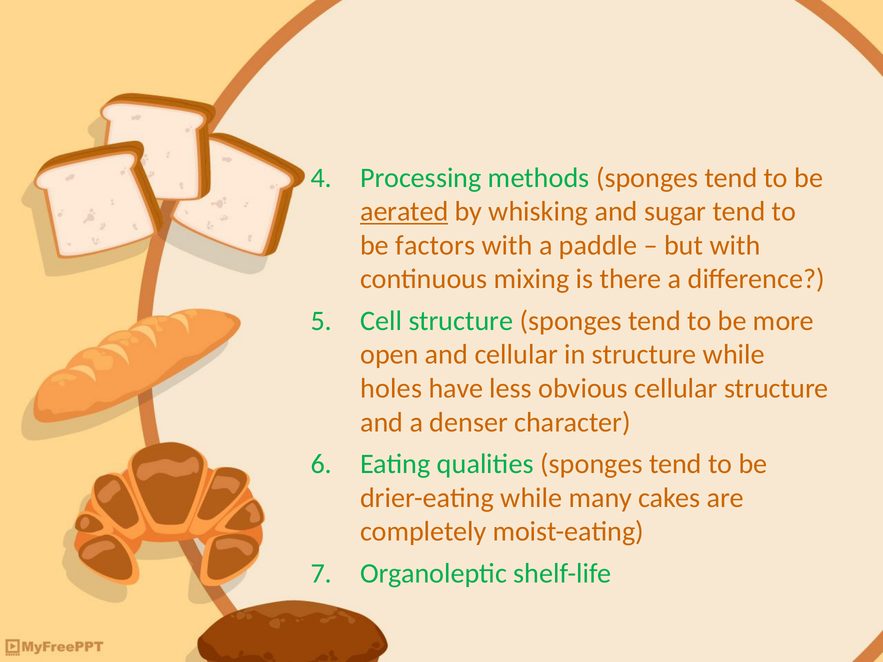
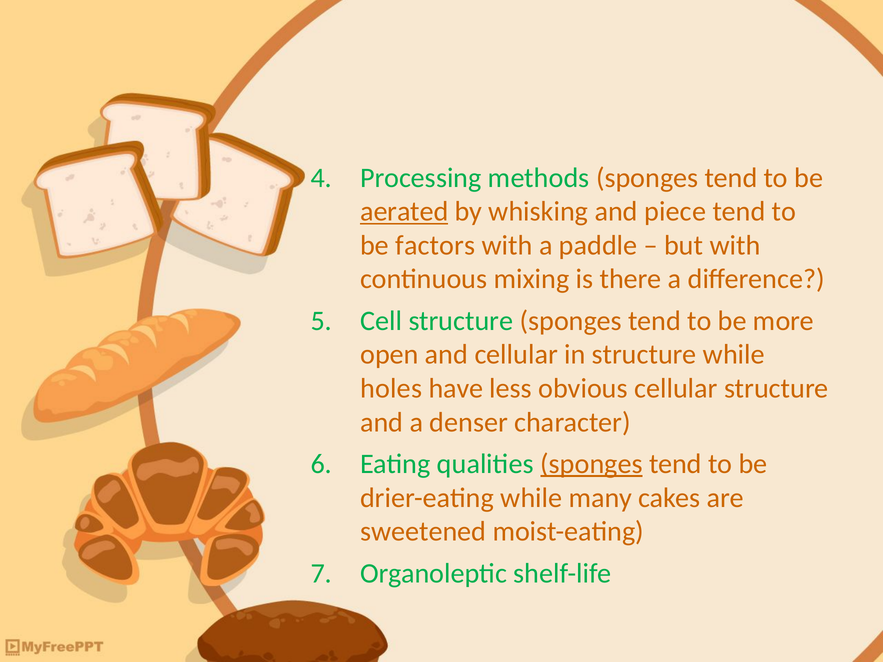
sugar: sugar -> piece (675, 212)
sponges underline: none -> present (592, 464)
completely: completely -> sweetened (423, 532)
